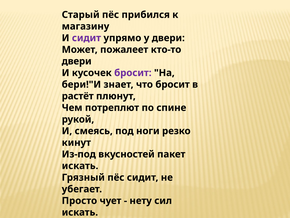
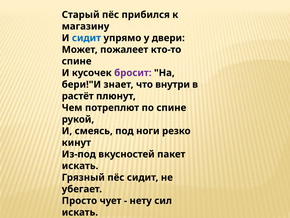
сидит colour: purple -> blue (86, 38)
двери: двери -> спине (77, 61)
что бросит: бросит -> внутри (173, 84)
